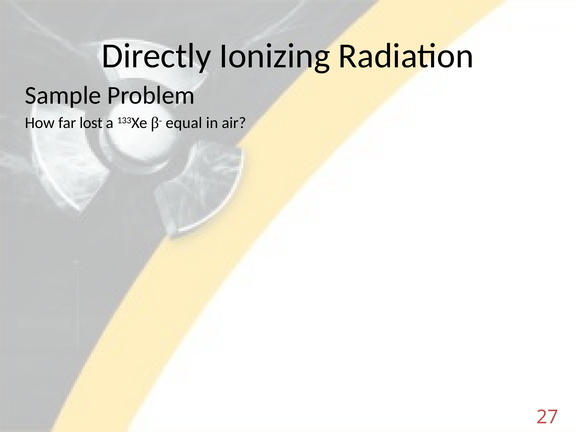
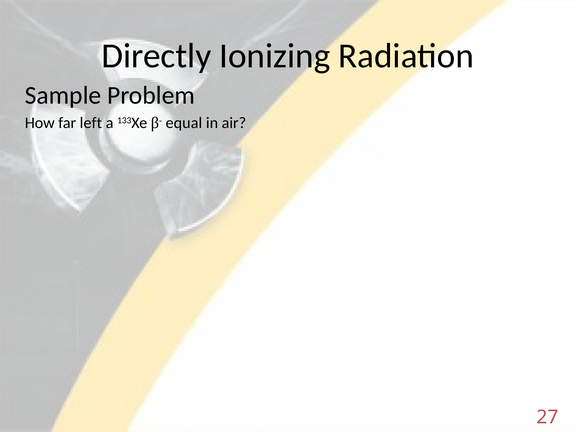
lost: lost -> left (91, 123)
